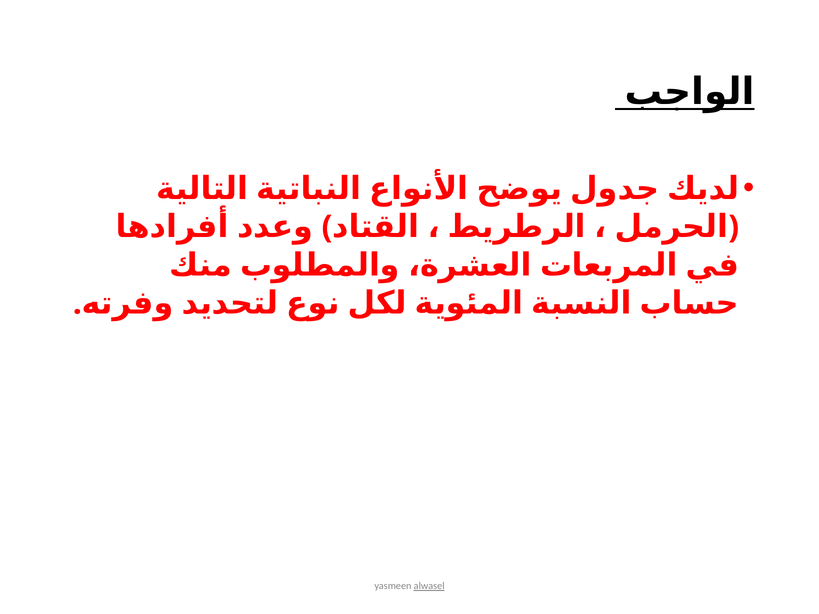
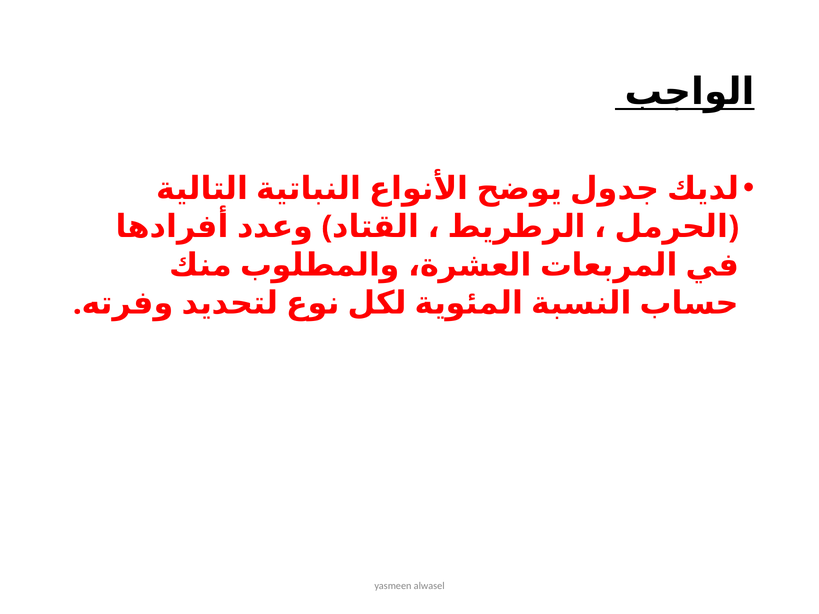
alwasel underline: present -> none (429, 586)
